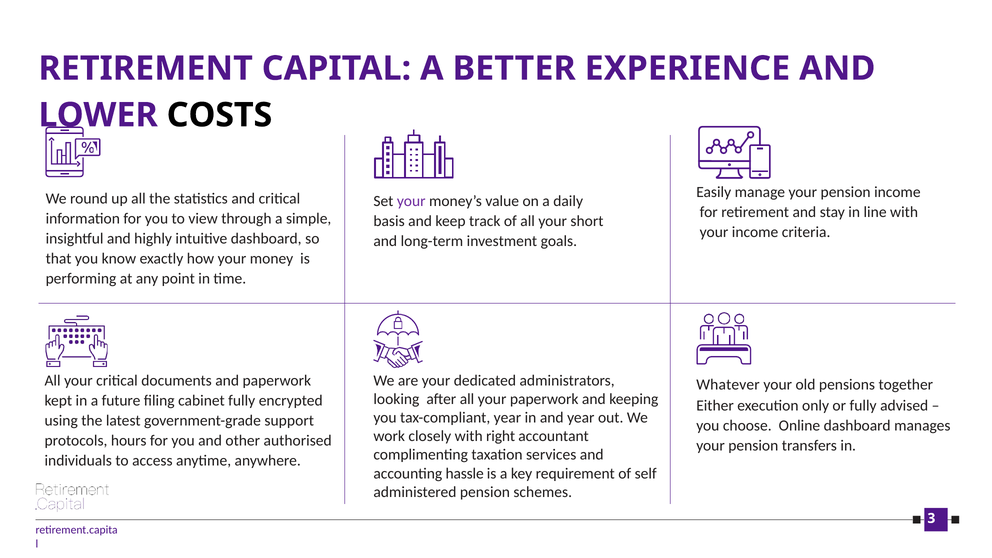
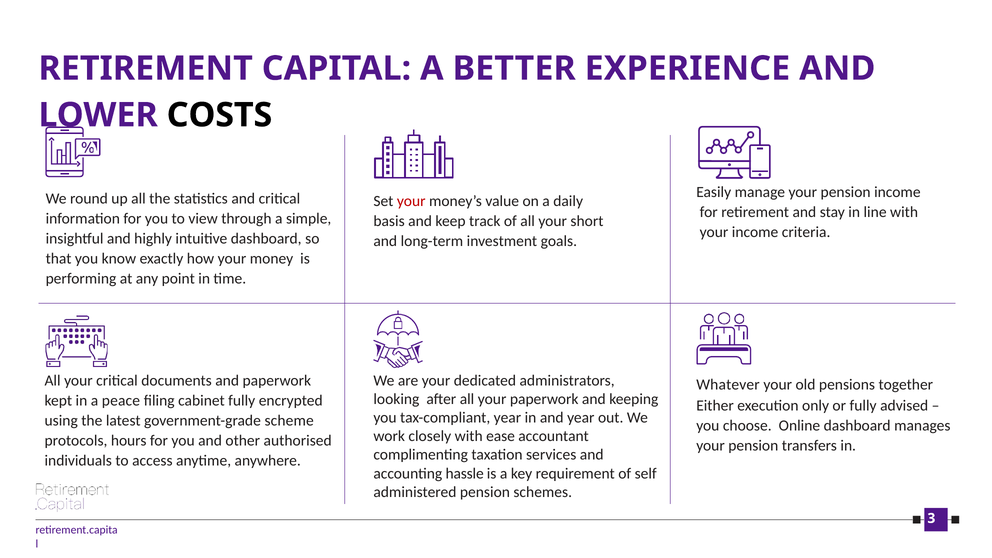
your colour: purple -> red (411, 201)
future: future -> peace (121, 400)
support: support -> scheme (289, 421)
right: right -> ease (501, 436)
